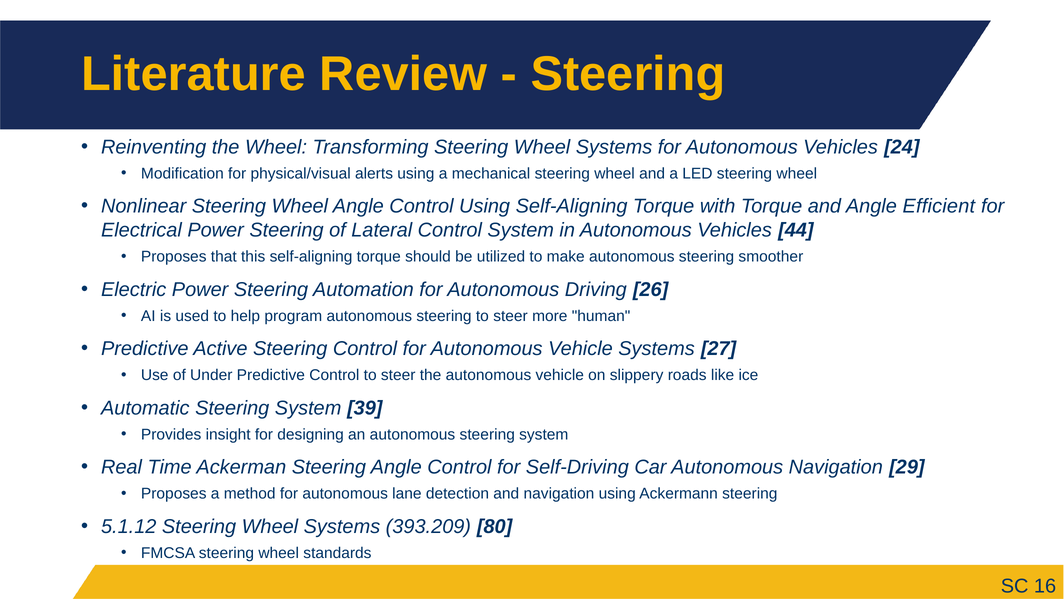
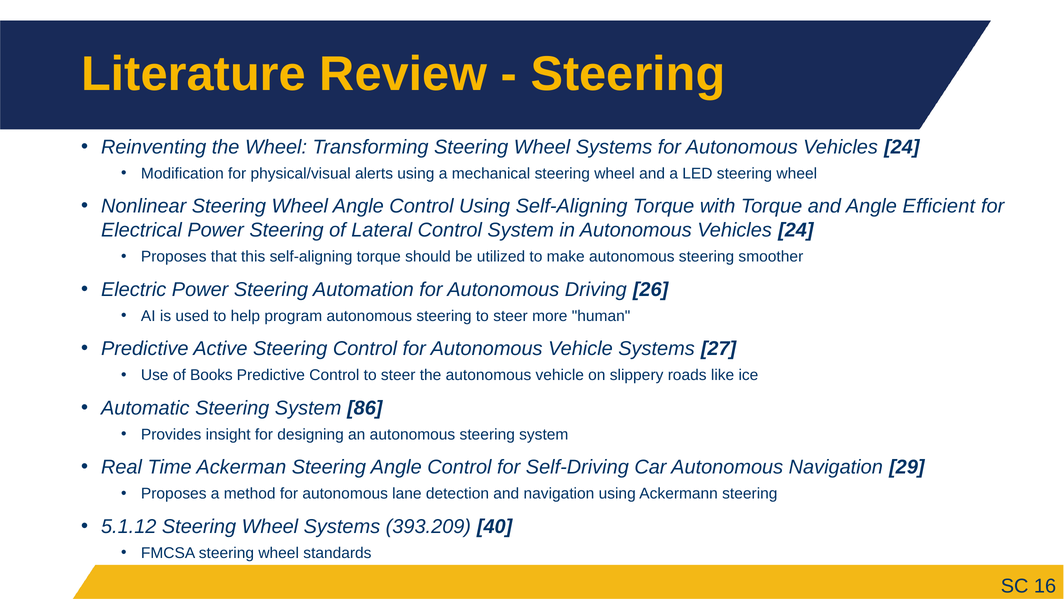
in Autonomous Vehicles 44: 44 -> 24 (796, 230)
Under: Under -> Books (211, 375)
39: 39 -> 86 (365, 408)
80: 80 -> 40 (495, 526)
